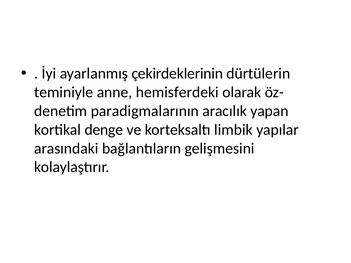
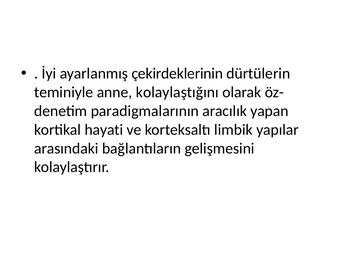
hemisferdeki: hemisferdeki -> kolaylaştığını (177, 92)
denge: denge -> hayati (104, 130)
